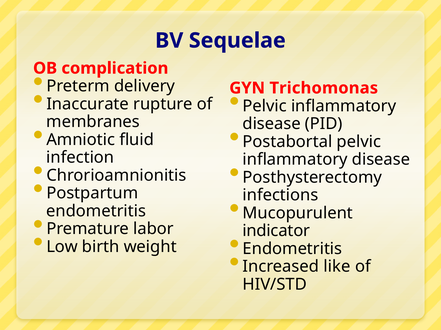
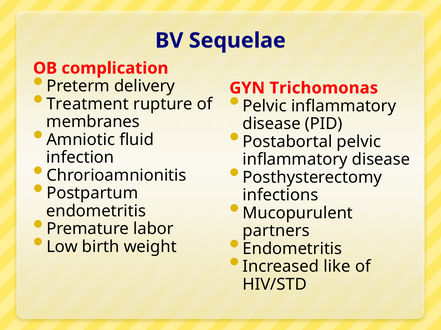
Inaccurate: Inaccurate -> Treatment (88, 104)
indicator: indicator -> partners (276, 231)
